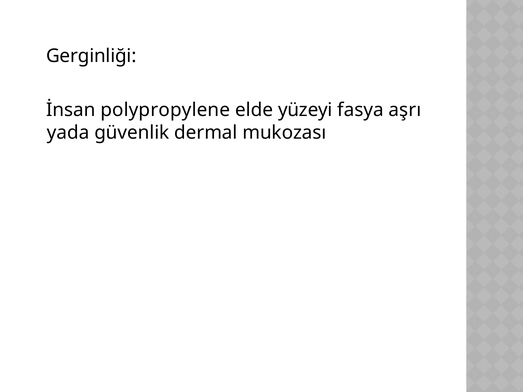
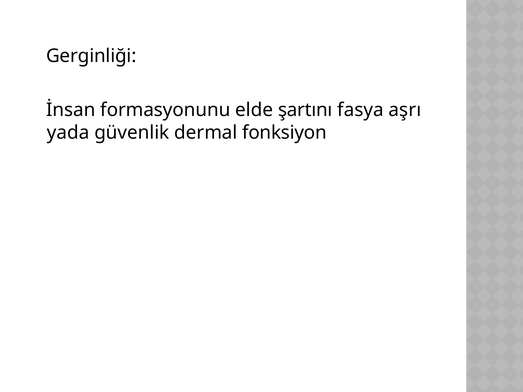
polypropylene: polypropylene -> formasyonunu (165, 110)
yüzeyi: yüzeyi -> şartını (305, 110)
mukozası: mukozası -> fonksiyon (284, 133)
